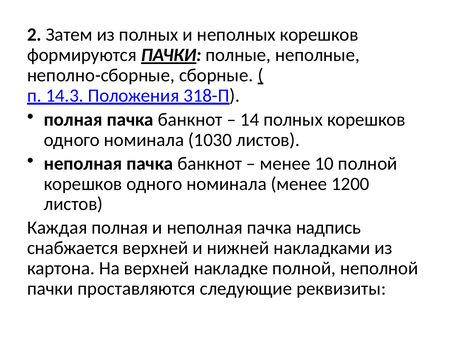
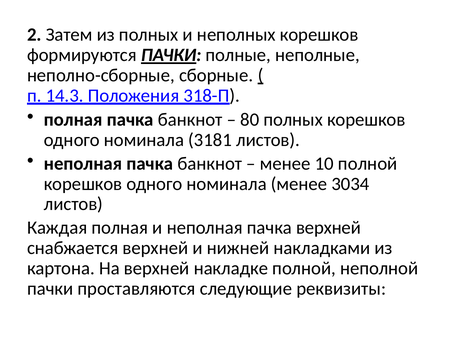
14: 14 -> 80 (250, 119)
1030: 1030 -> 3181 (210, 140)
1200: 1200 -> 3034 (350, 184)
пачка надпись: надпись -> верхней (328, 227)
